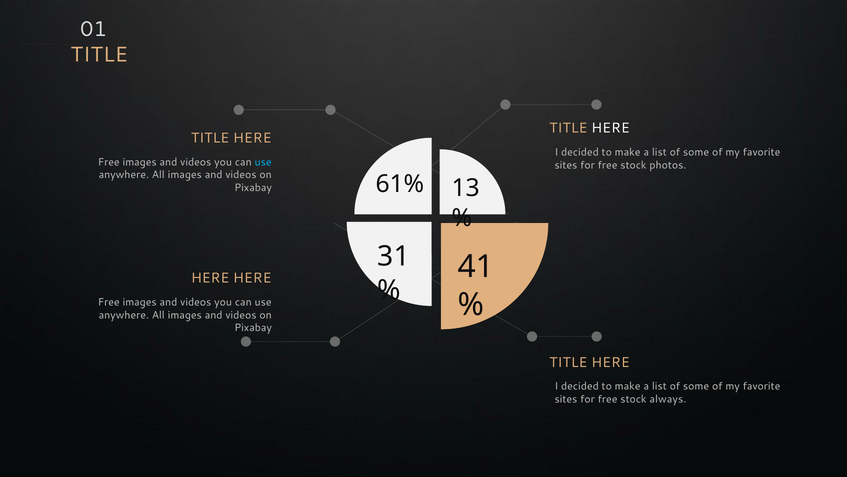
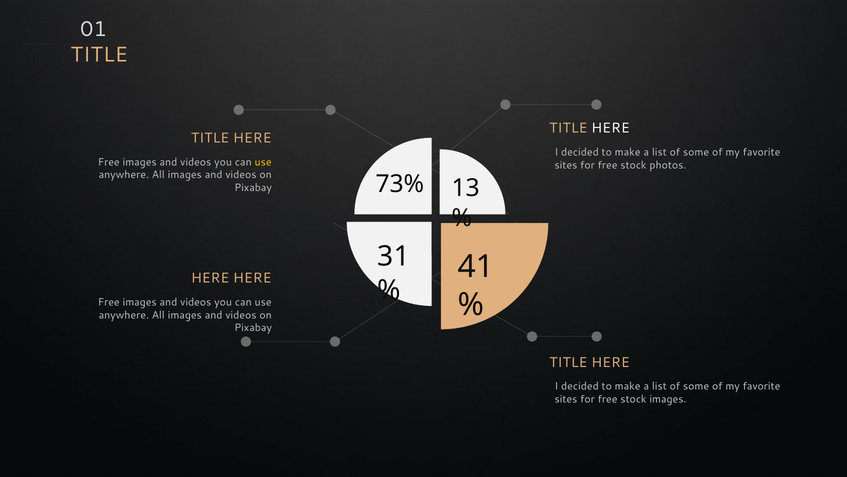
use colour: light blue -> yellow (263, 162)
61%: 61% -> 73% (400, 184)
stock always: always -> images (668, 399)
